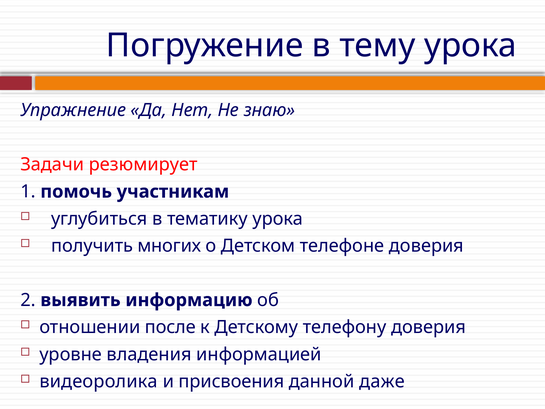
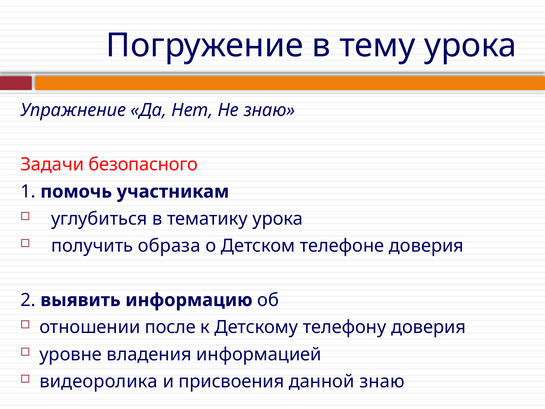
резюмирует: резюмирует -> безопасного (143, 164)
многих: многих -> образа (169, 246)
данной даже: даже -> знаю (382, 381)
